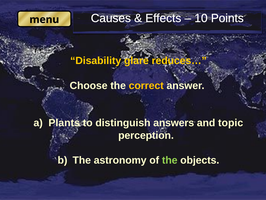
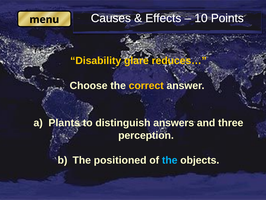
topic: topic -> three (231, 123)
astronomy: astronomy -> positioned (120, 160)
the colour: light green -> light blue (170, 160)
